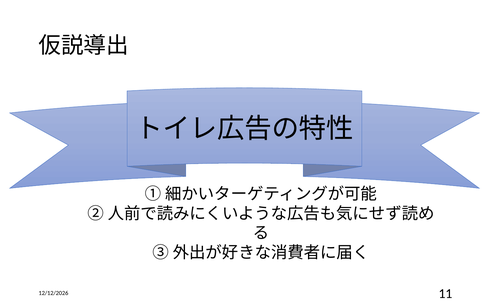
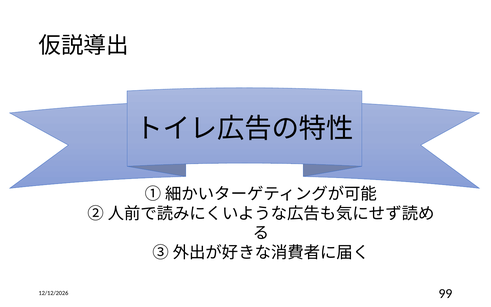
11: 11 -> 99 (445, 293)
